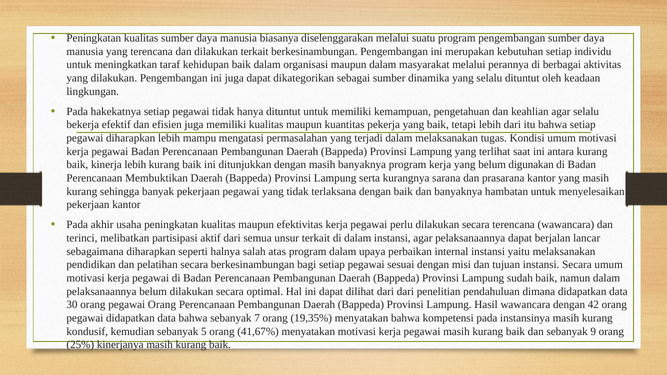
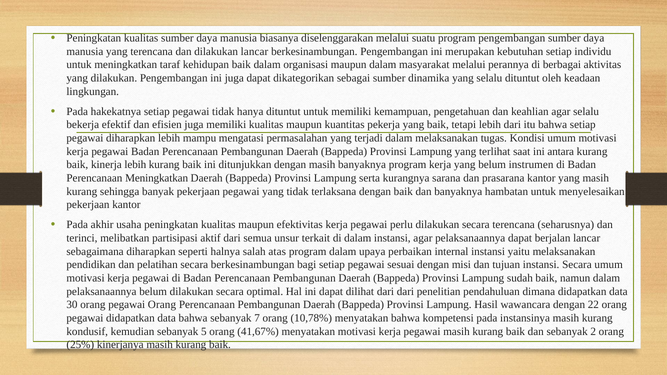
dilakukan terkait: terkait -> lancar (254, 51)
digunakan: digunakan -> instrumen (531, 165)
Perencanaan Membuktikan: Membuktikan -> Meningkatkan (157, 178)
terencana wawancara: wawancara -> seharusnya (566, 225)
42: 42 -> 22 (593, 305)
19,35%: 19,35% -> 10,78% (311, 318)
9: 9 -> 2 (593, 332)
